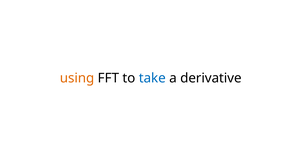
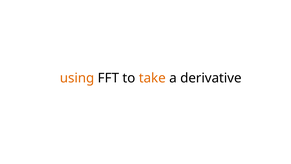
take colour: blue -> orange (152, 78)
